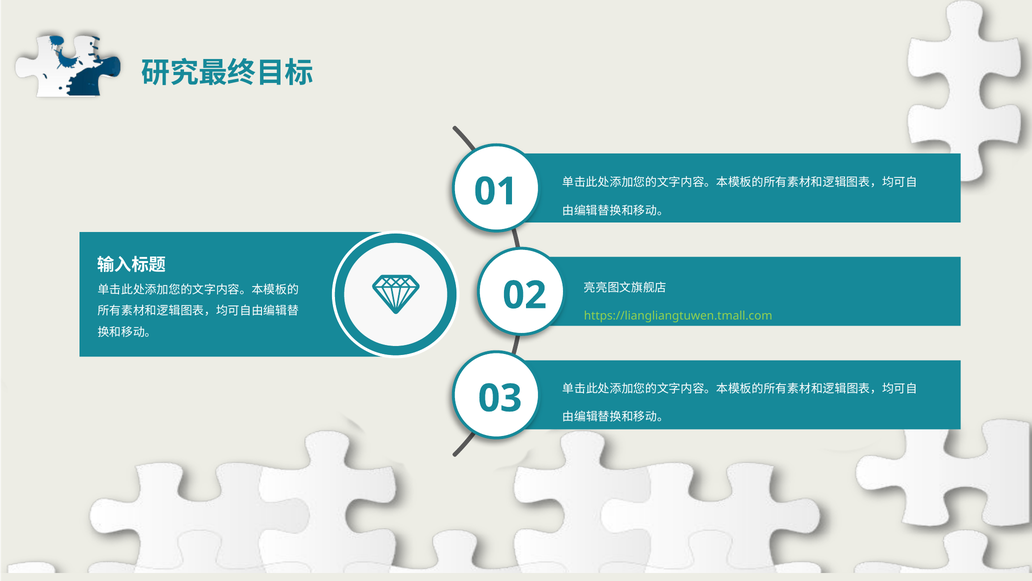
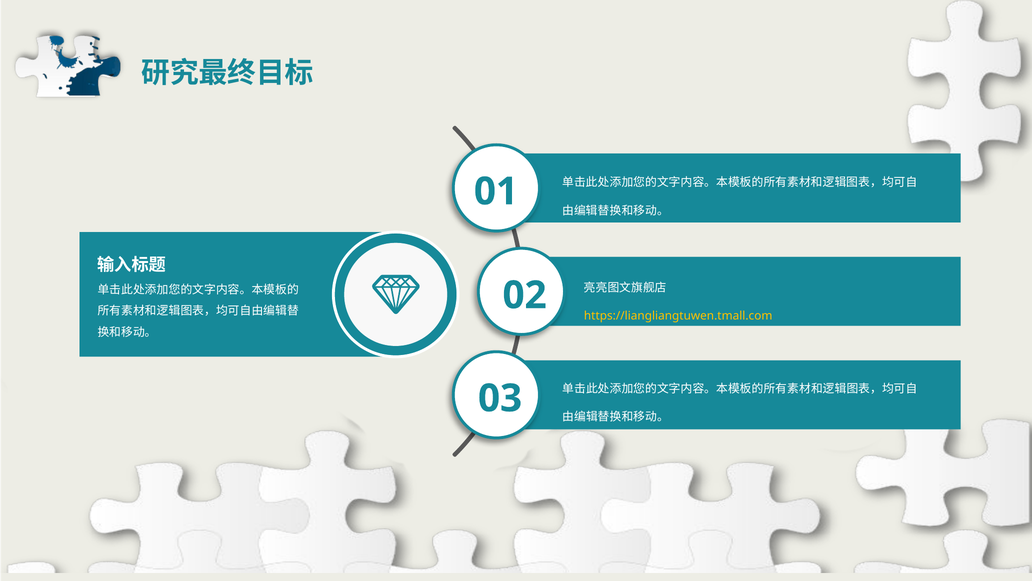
https://liangliangtuwen.tmall.com colour: light green -> yellow (678, 316)
